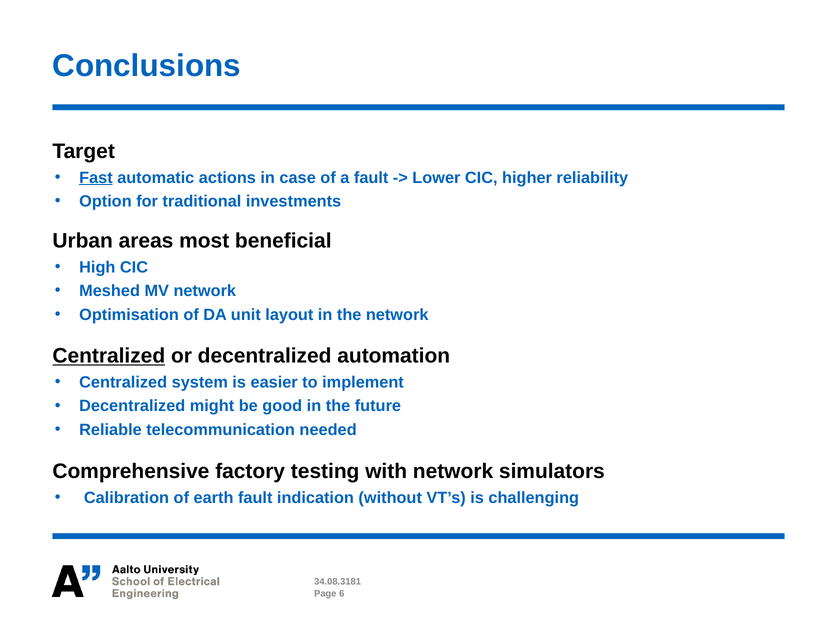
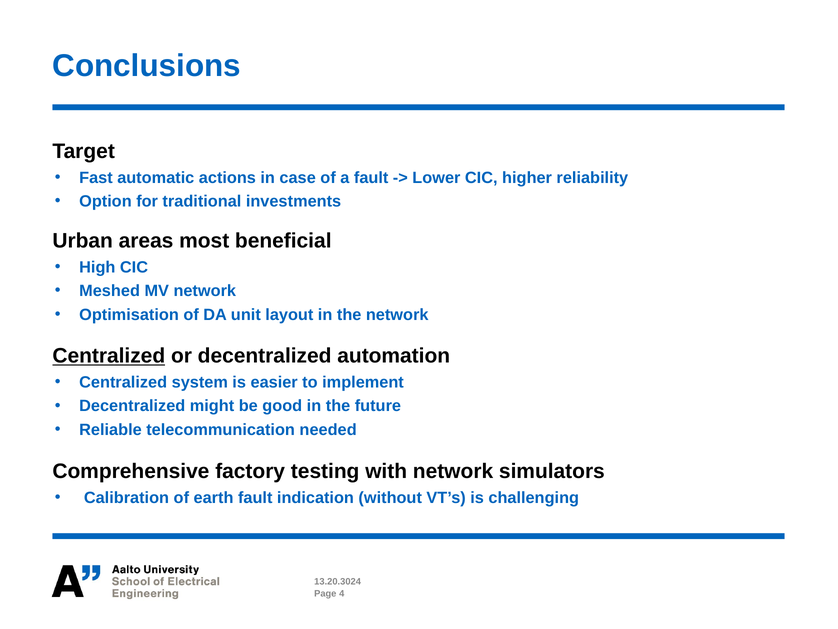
Fast underline: present -> none (96, 177)
34.08.3181: 34.08.3181 -> 13.20.3024 (338, 581)
6: 6 -> 4 (342, 593)
